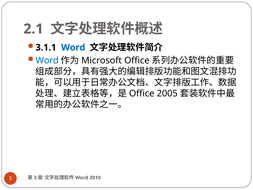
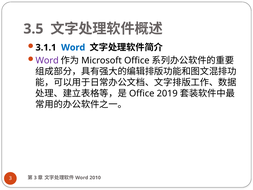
2.1: 2.1 -> 3.5 (33, 29)
Word colour: blue -> purple (47, 60)
2005: 2005 -> 2019 (167, 93)
